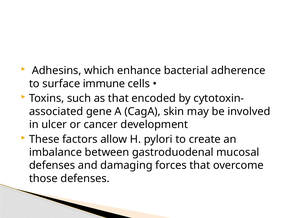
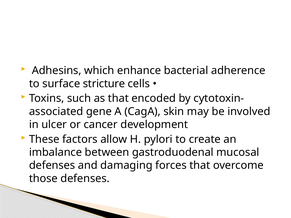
immune: immune -> stricture (104, 84)
